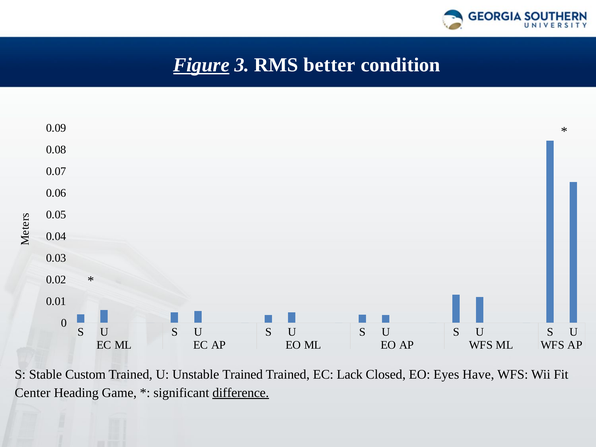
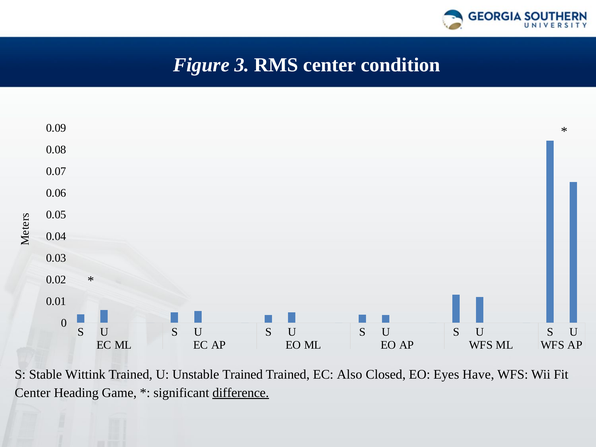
Figure underline: present -> none (201, 65)
RMS better: better -> center (330, 65)
Custom: Custom -> Wittink (85, 374)
Lack: Lack -> Also (350, 374)
